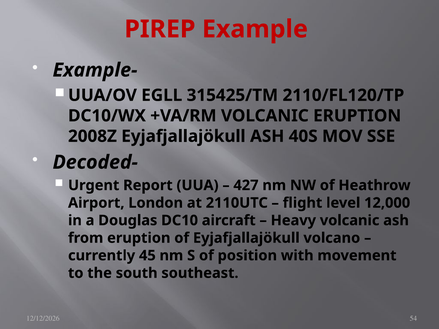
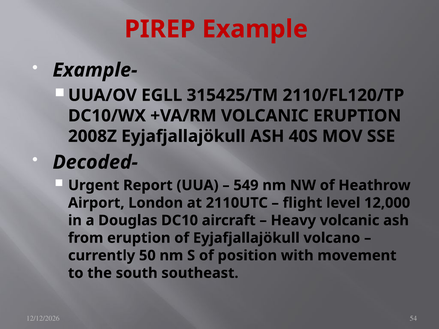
427: 427 -> 549 (246, 185)
45: 45 -> 50 (147, 256)
